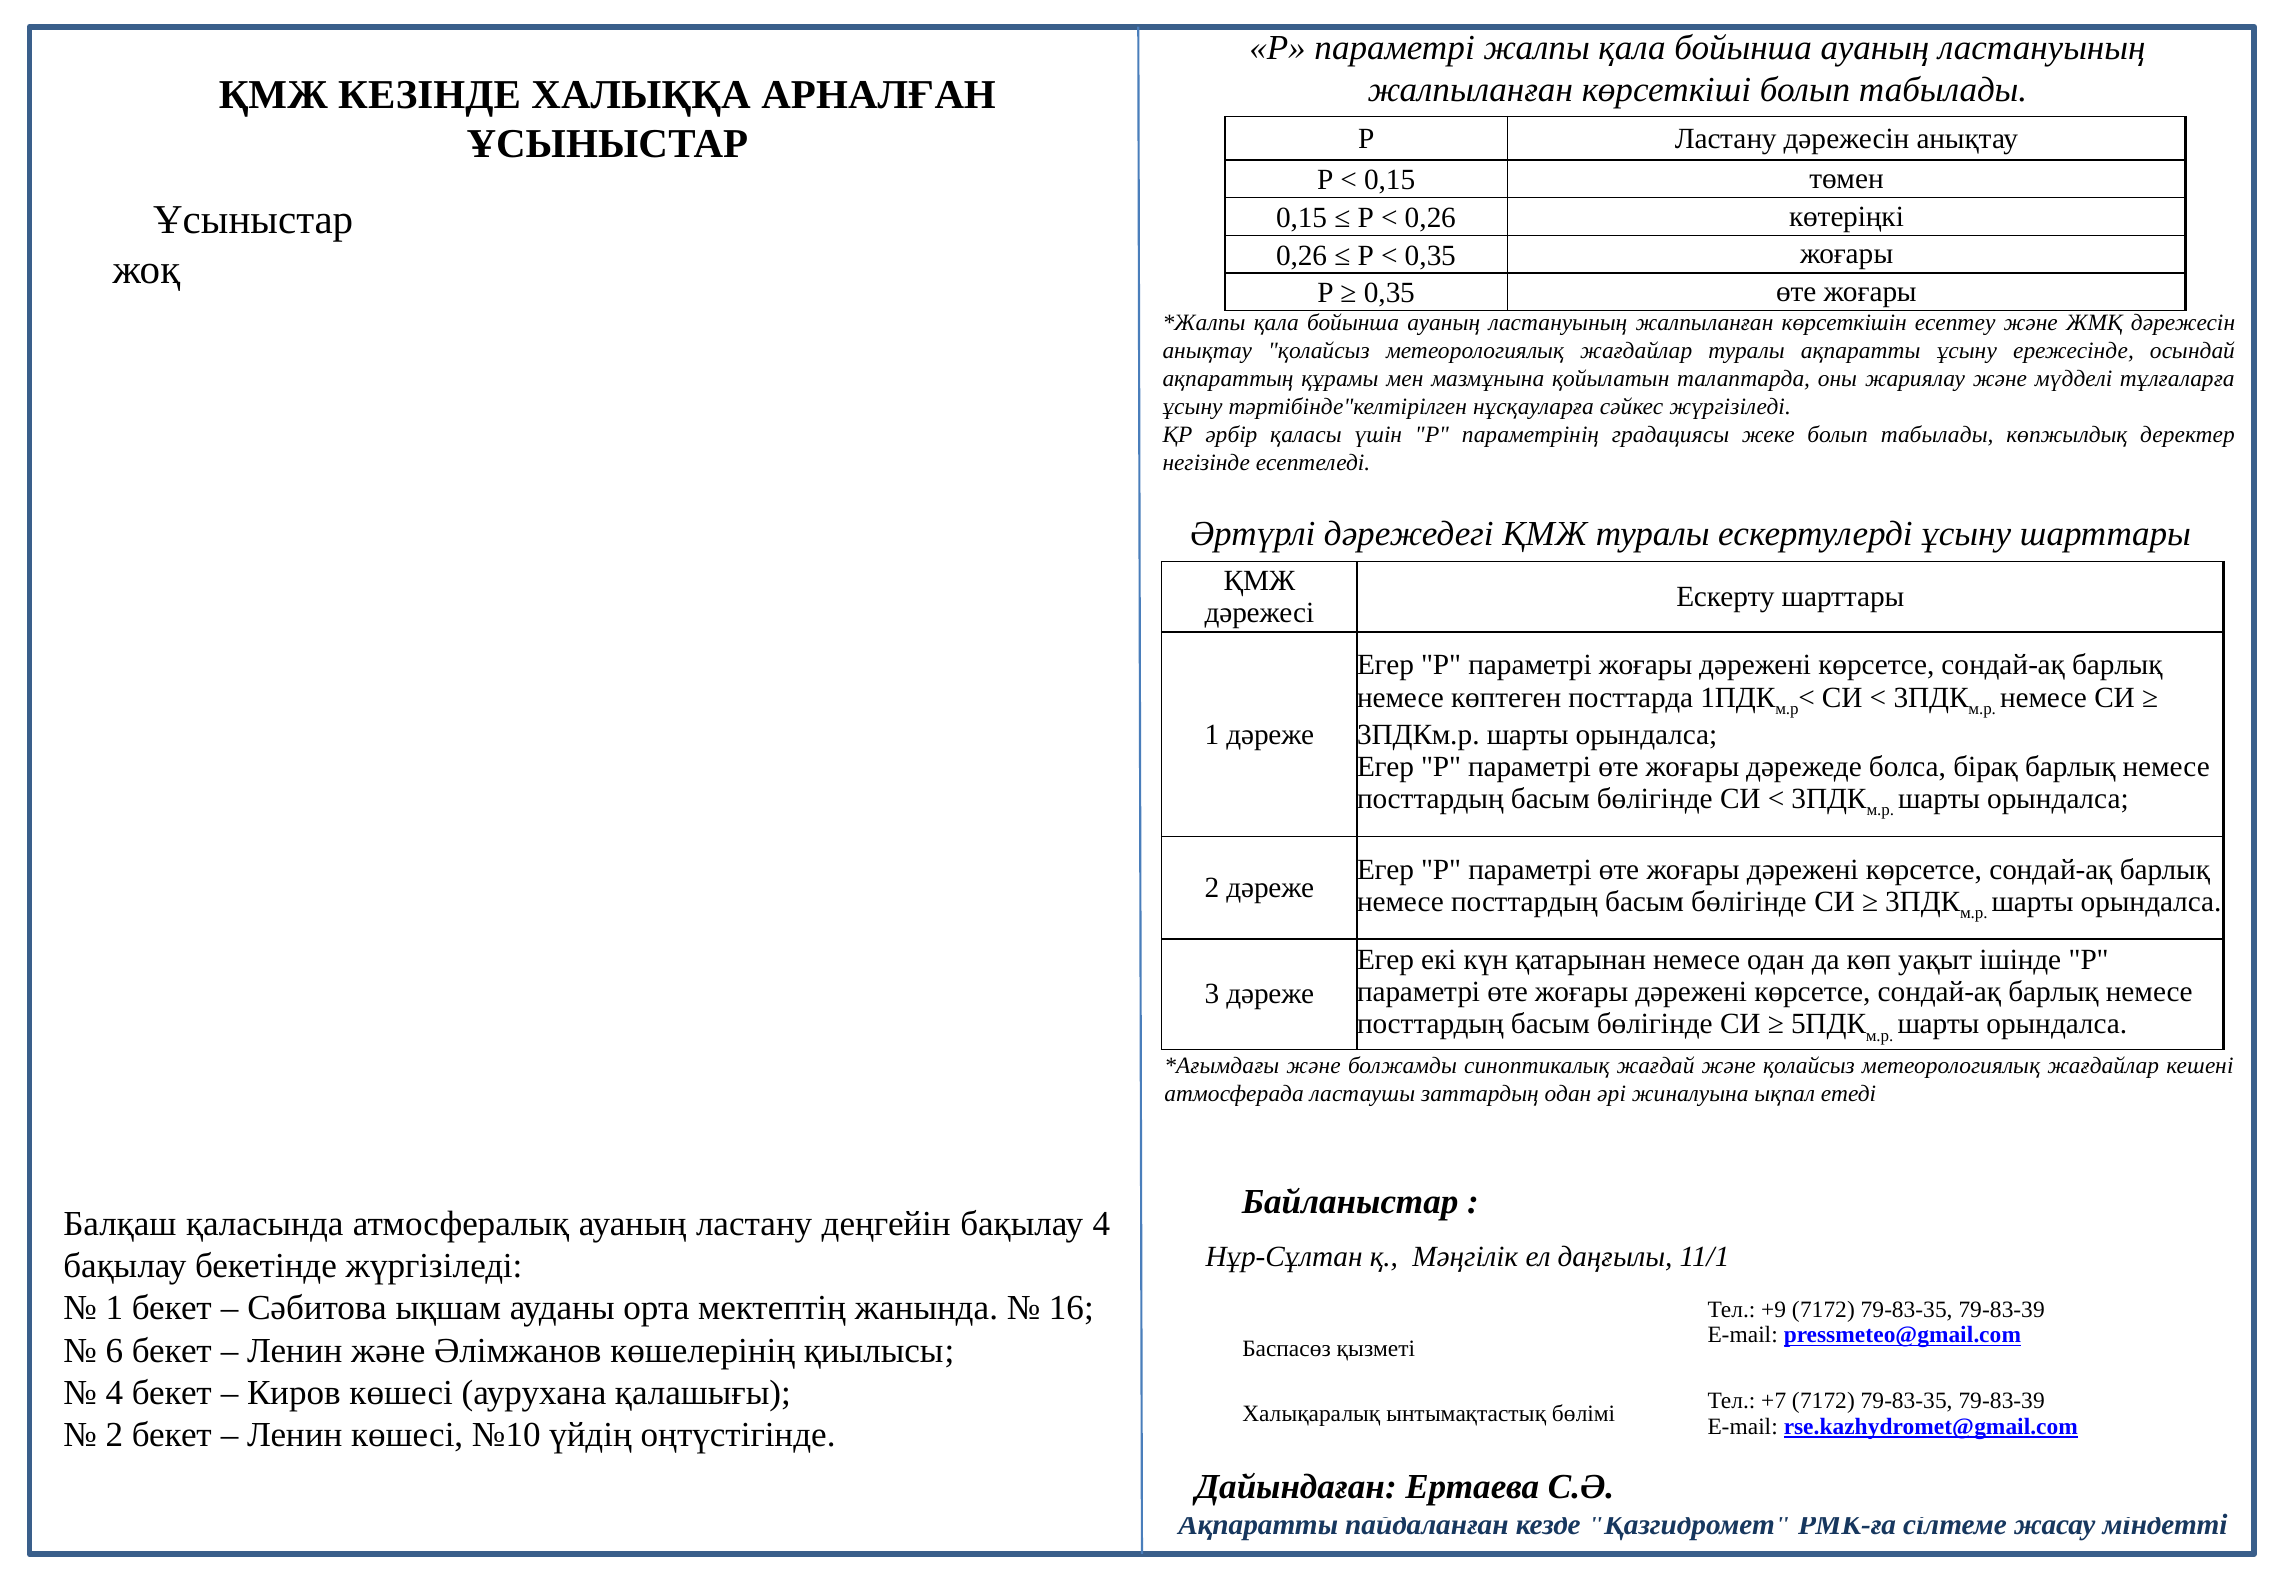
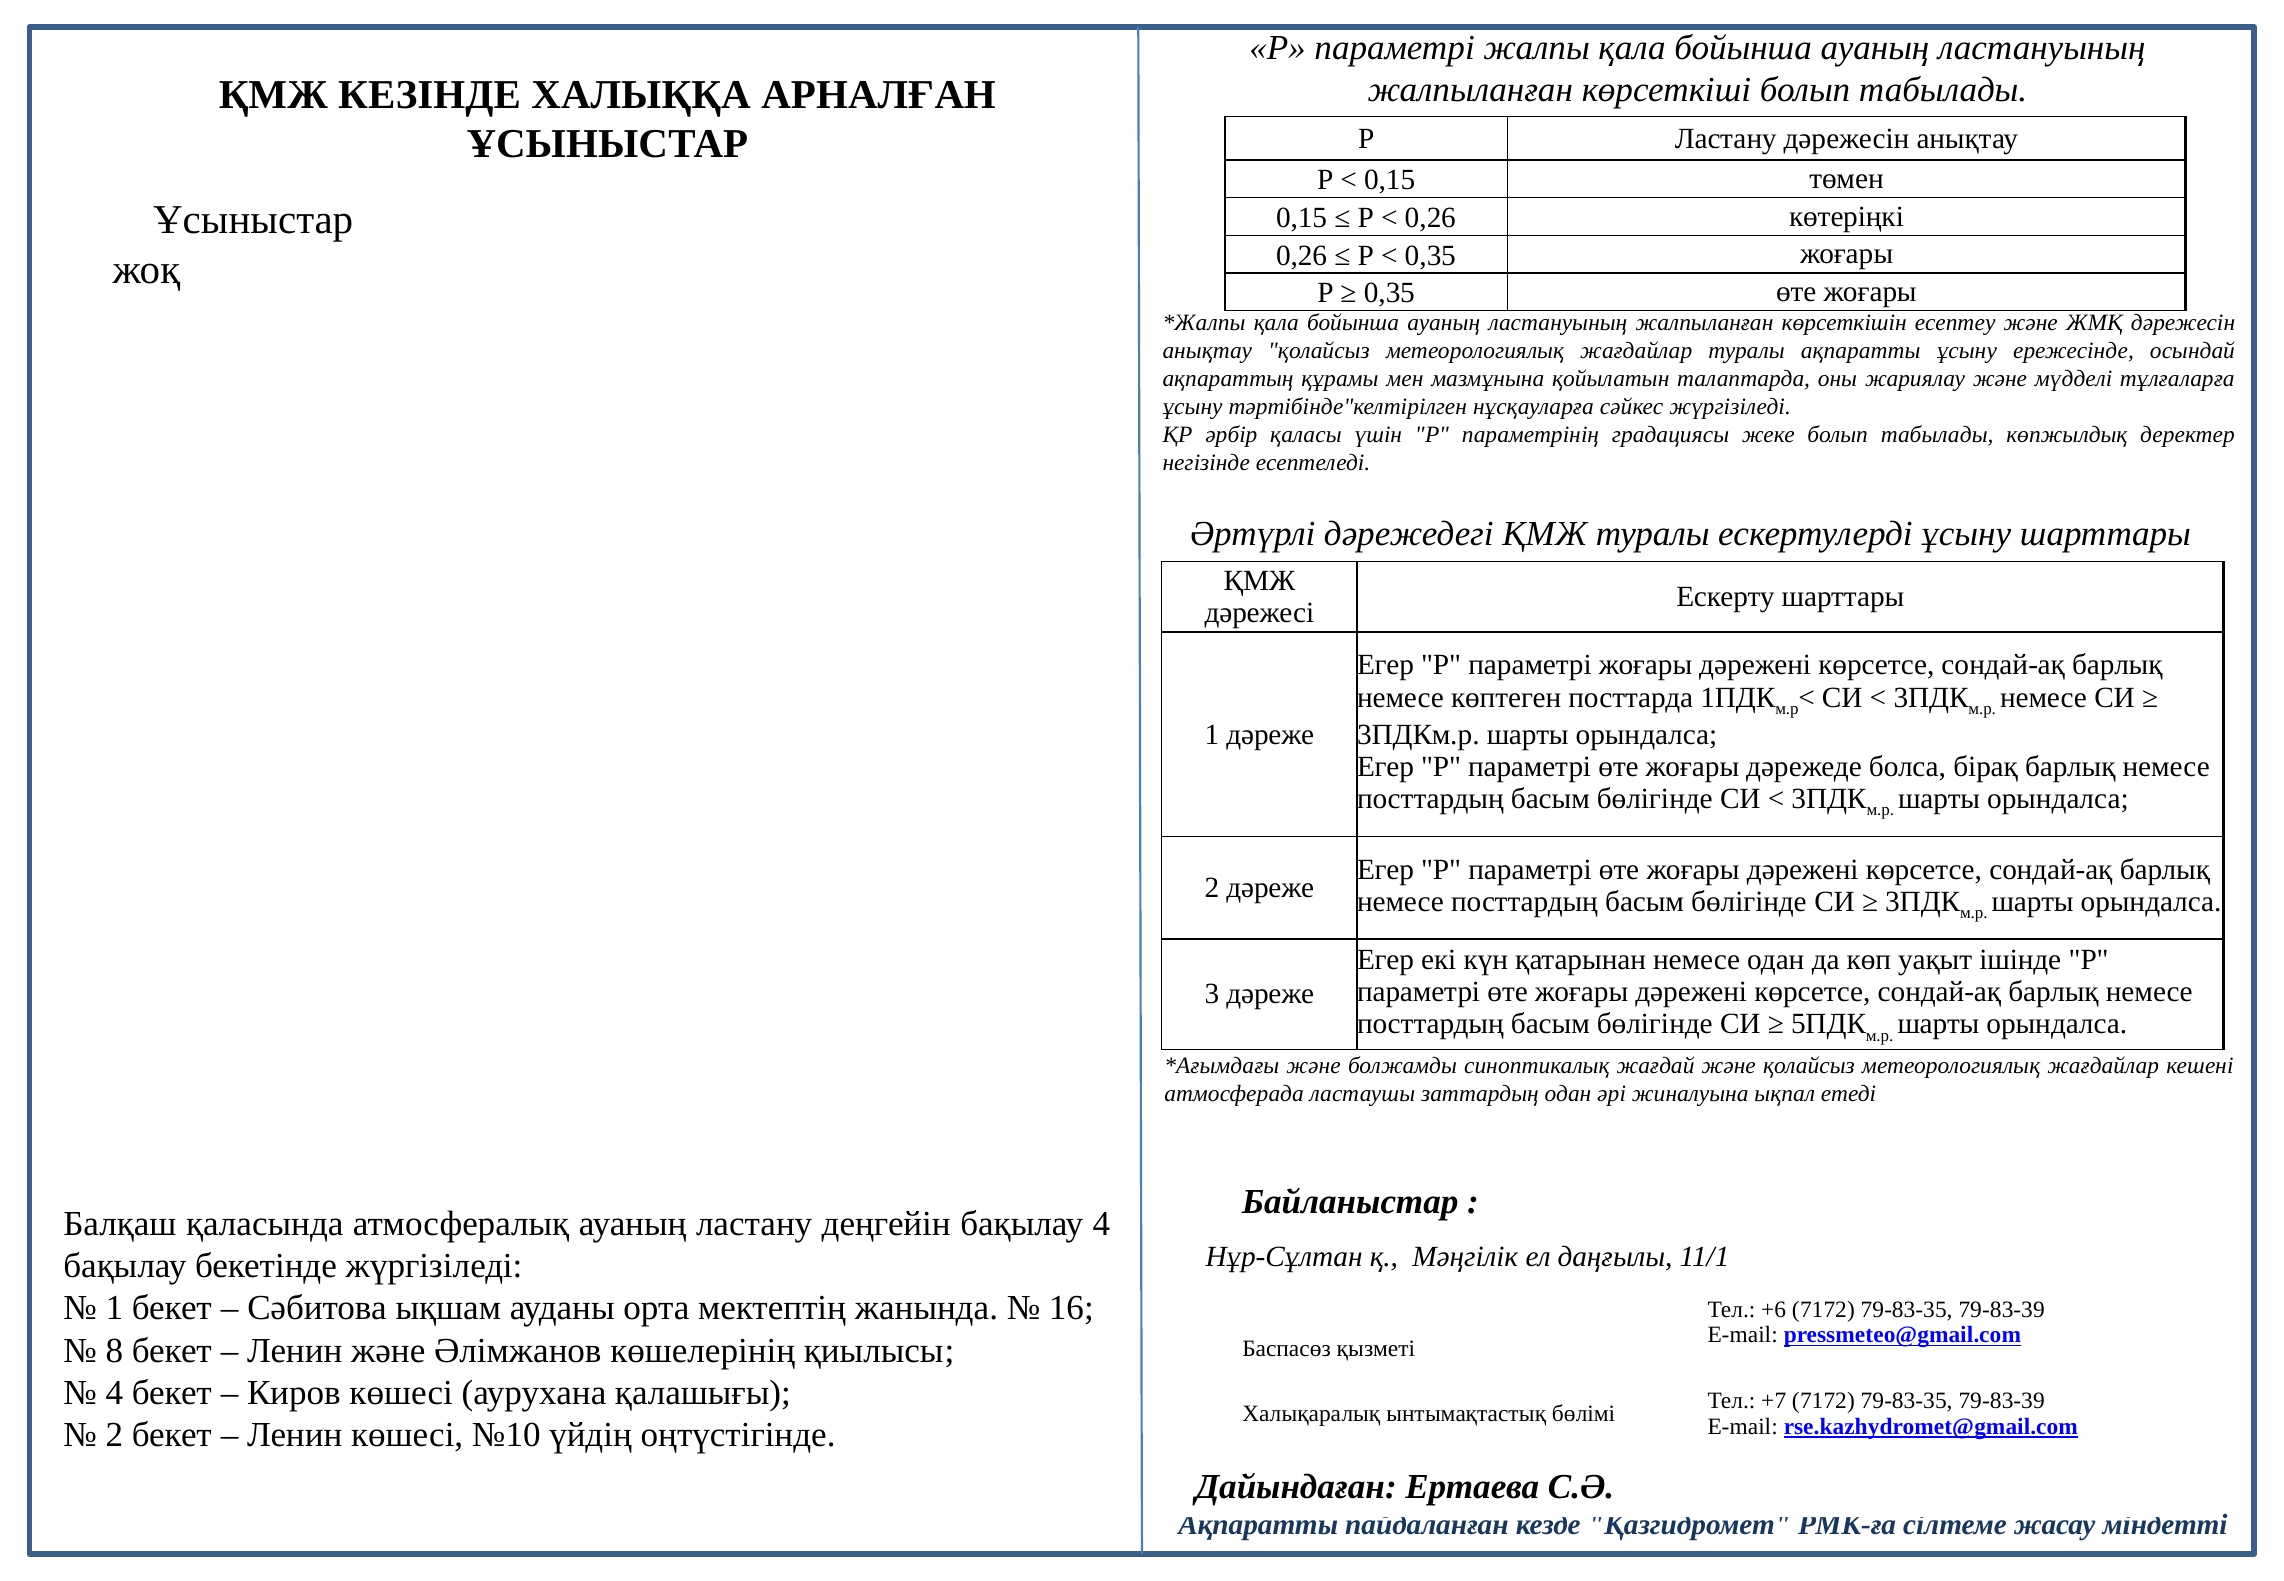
+9: +9 -> +6 (1774, 1309)
6: 6 -> 8 (114, 1351)
